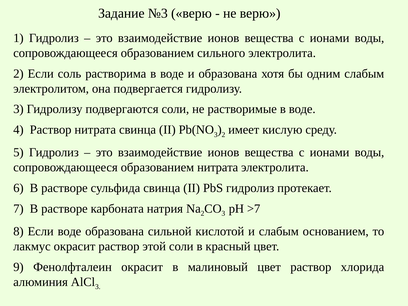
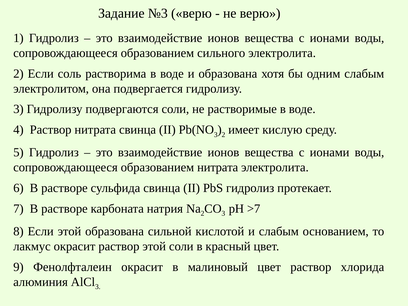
Если воде: воде -> этой (69, 231)
